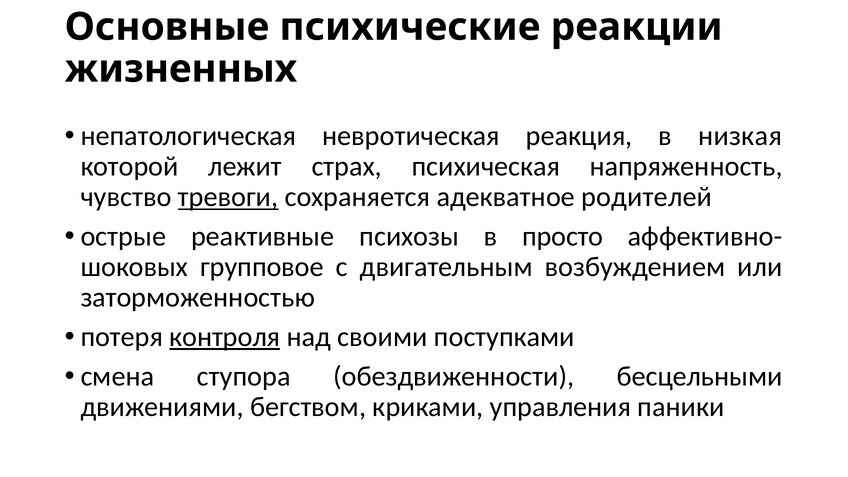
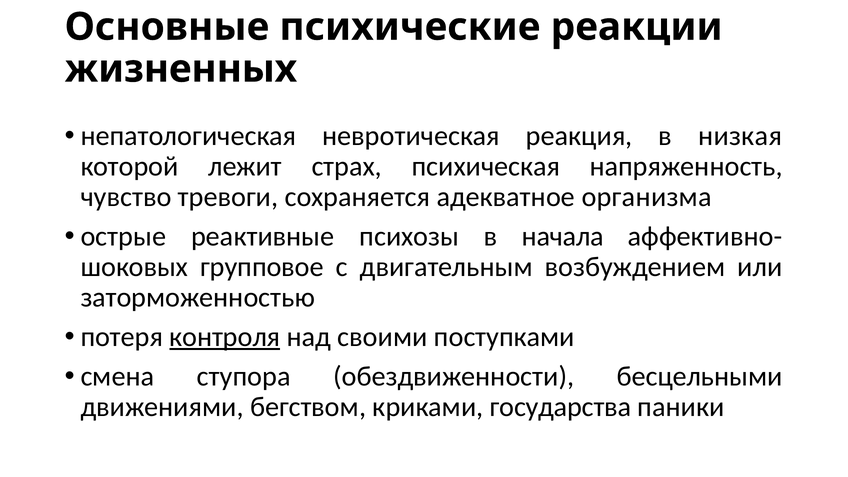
тревоги underline: present -> none (228, 197)
родителей: родителей -> организма (647, 197)
просто: просто -> начала (563, 236)
управления: управления -> государства (561, 407)
